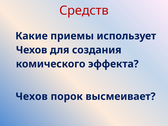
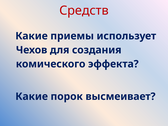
Чехов: Чехов -> Какие (32, 96)
